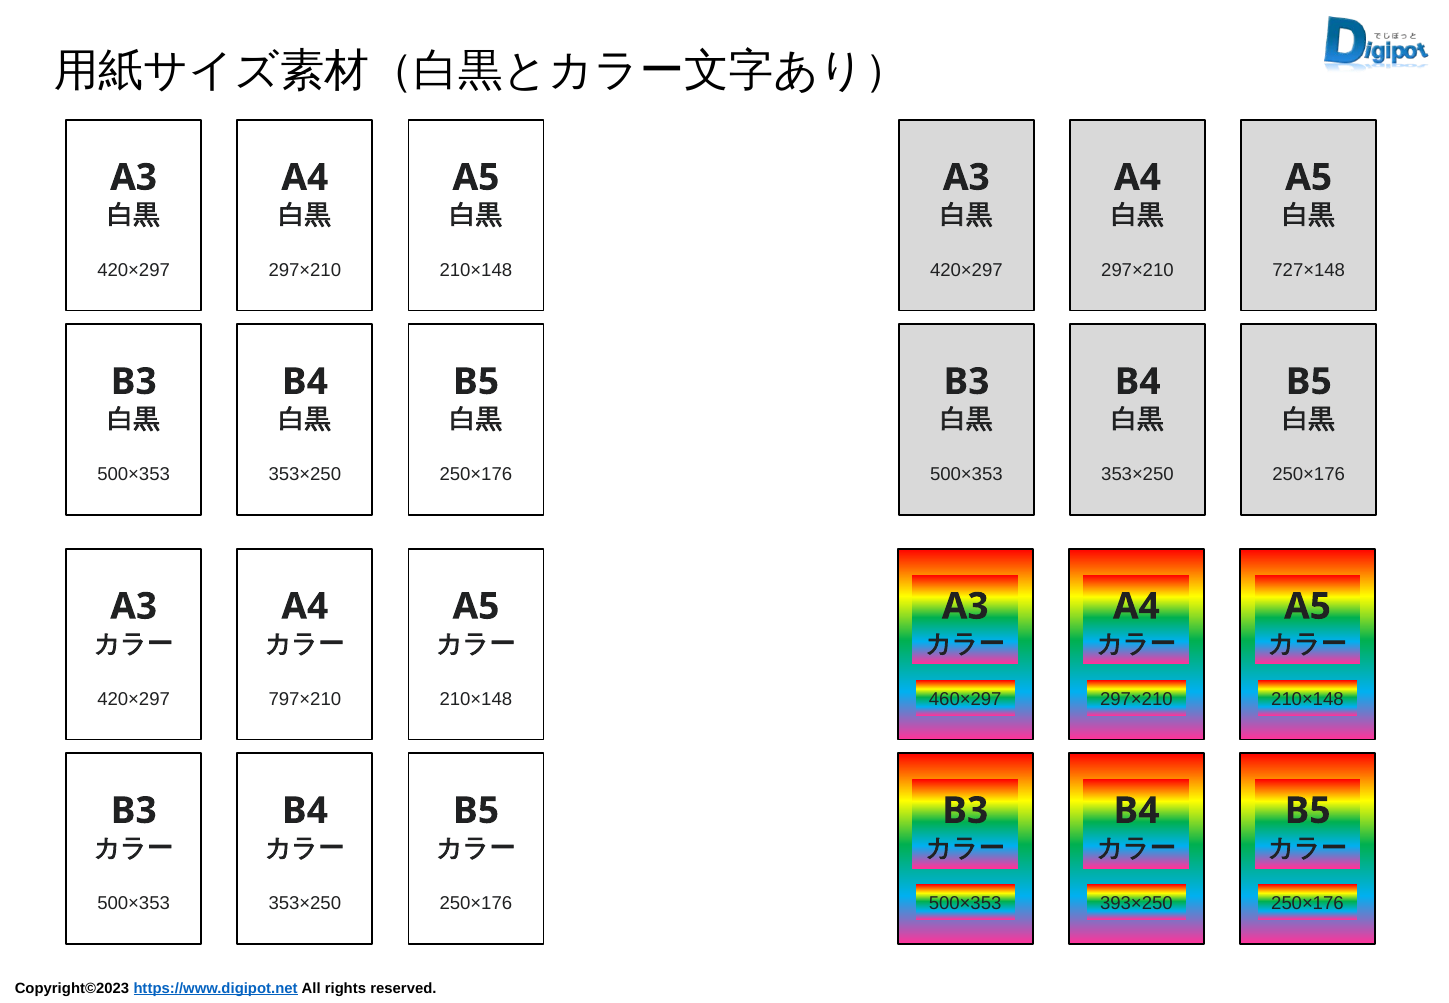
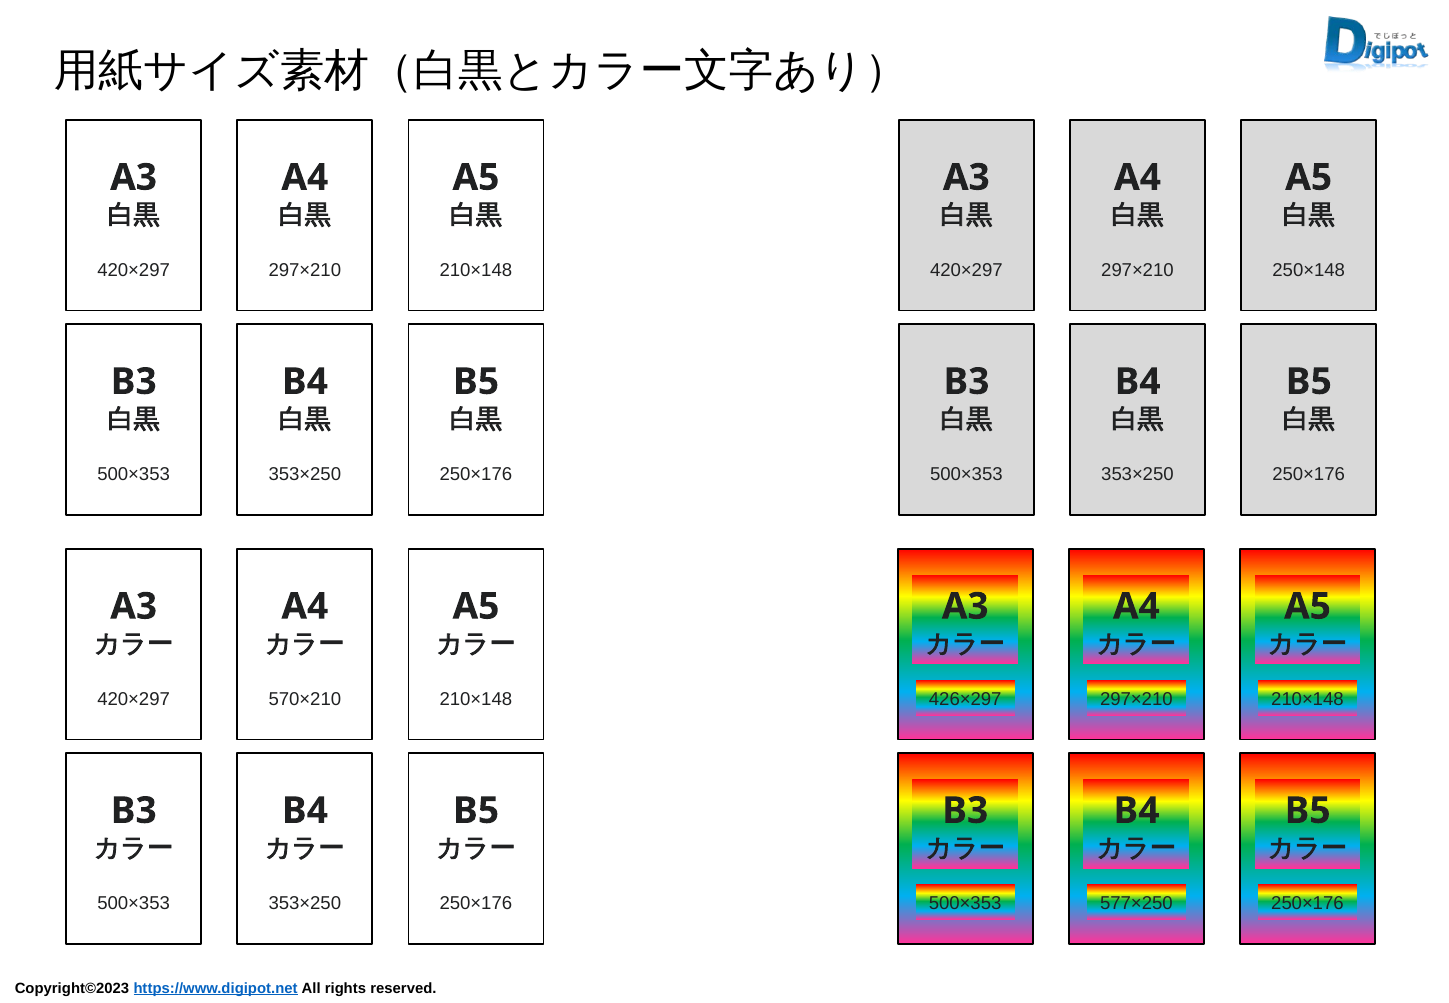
727×148: 727×148 -> 250×148 (1309, 270)
797×210: 797×210 -> 570×210 (305, 699)
460×297: 460×297 -> 426×297 (965, 699)
393×250: 393×250 -> 577×250 (1136, 904)
